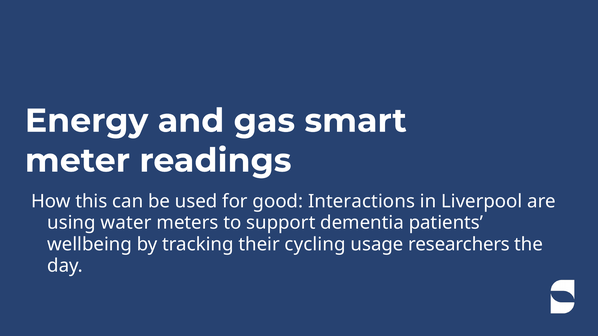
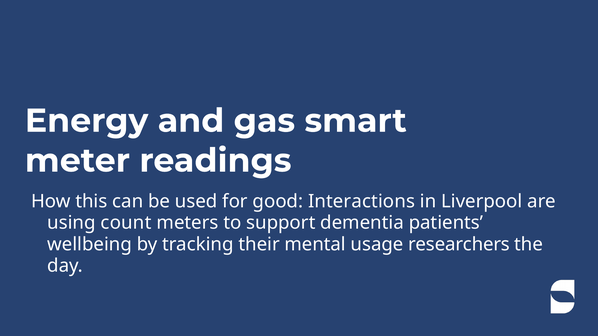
water: water -> count (126, 223)
cycling: cycling -> mental (315, 244)
